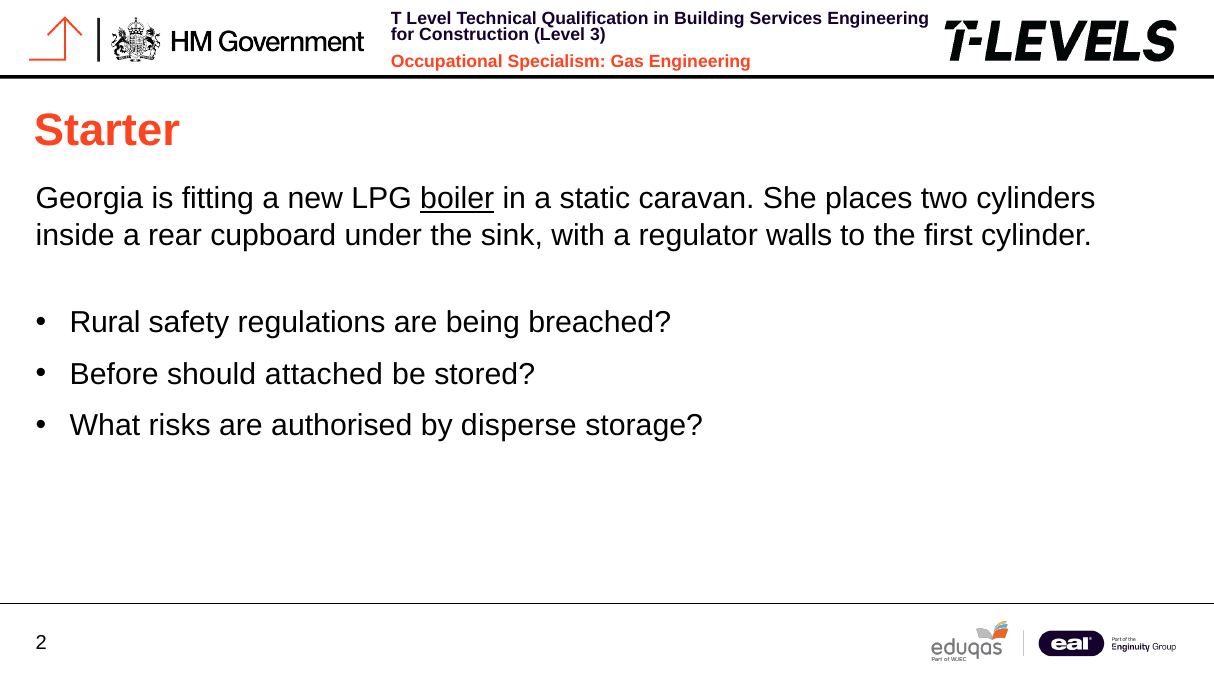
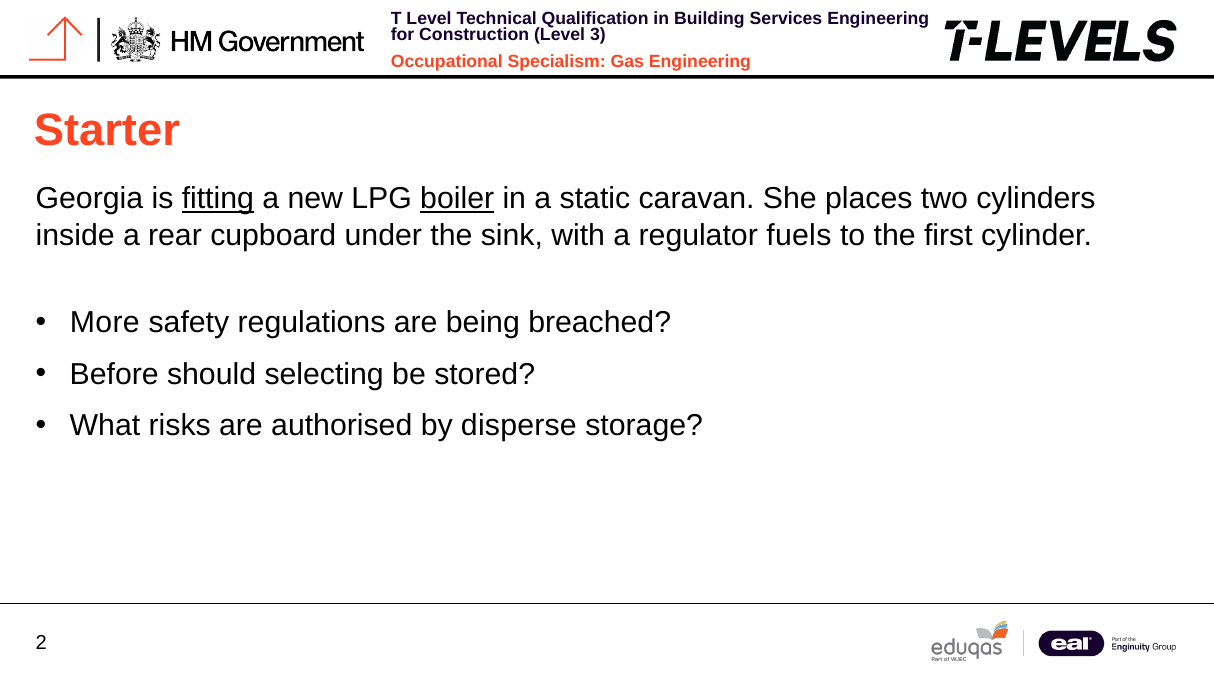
fitting underline: none -> present (218, 199)
walls: walls -> fuels (799, 235)
Rural: Rural -> More (105, 323)
attached: attached -> selecting (324, 374)
